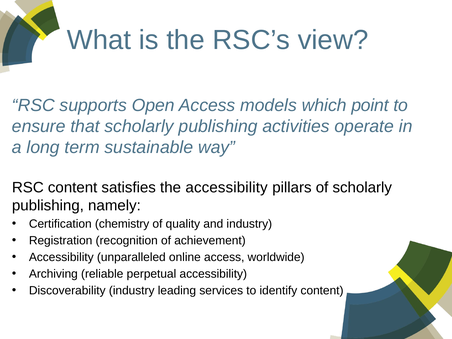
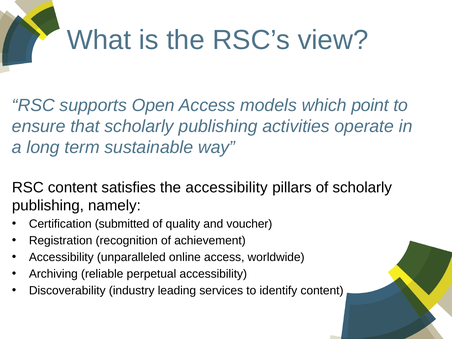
chemistry: chemistry -> submitted (122, 224)
and industry: industry -> voucher (249, 224)
